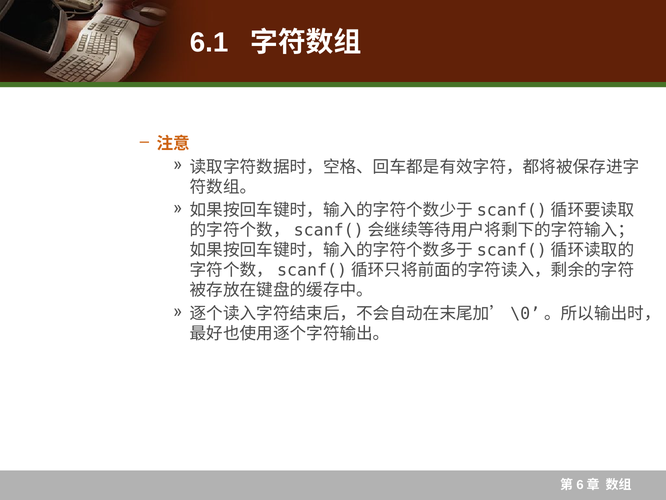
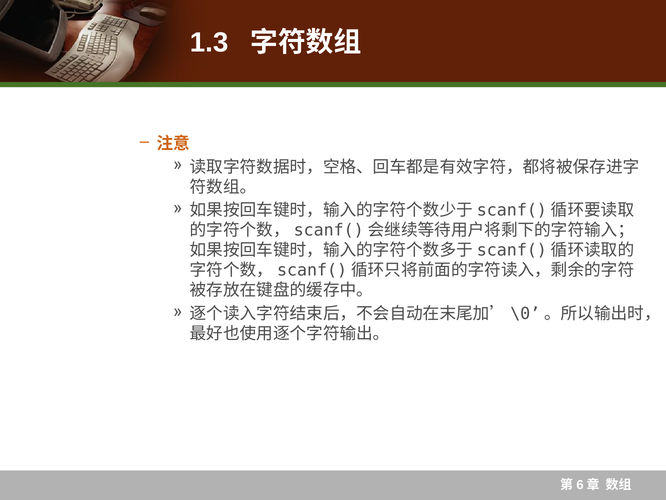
6.1: 6.1 -> 1.3 (209, 42)
